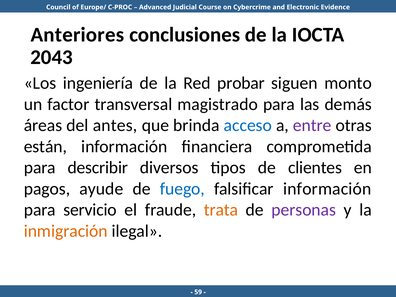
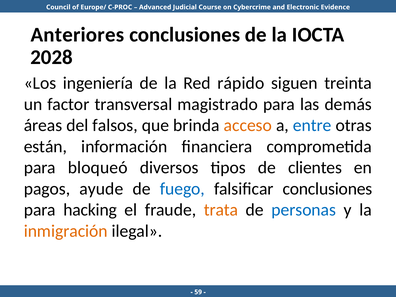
2043: 2043 -> 2028 (52, 57)
probar: probar -> rápido (241, 83)
monto: monto -> treinta (348, 83)
antes: antes -> falsos (115, 125)
acceso colour: blue -> orange (248, 125)
entre colour: purple -> blue (312, 125)
describir: describir -> bloqueó (98, 168)
falsificar información: información -> conclusiones (327, 189)
servicio: servicio -> hacking (90, 210)
personas colour: purple -> blue (304, 210)
